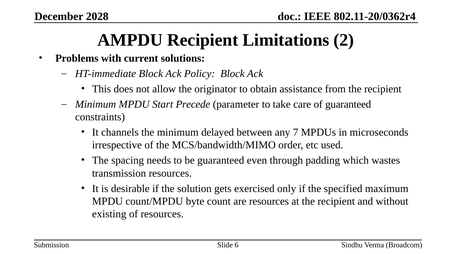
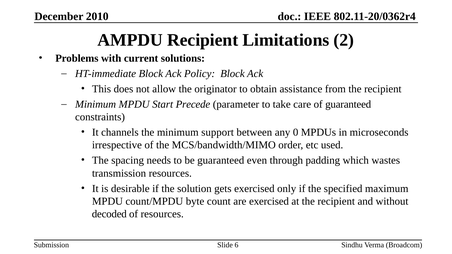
2028: 2028 -> 2010 (97, 17)
delayed: delayed -> support (218, 132)
7: 7 -> 0 (296, 132)
are resources: resources -> exercised (269, 202)
existing: existing -> decoded (109, 214)
